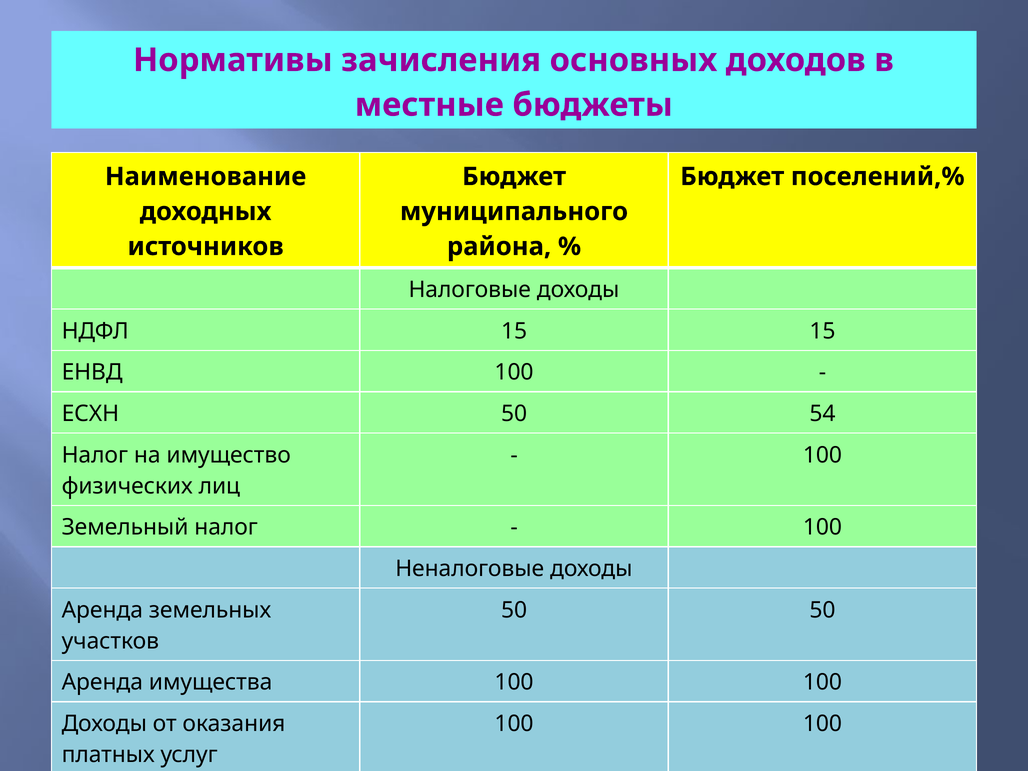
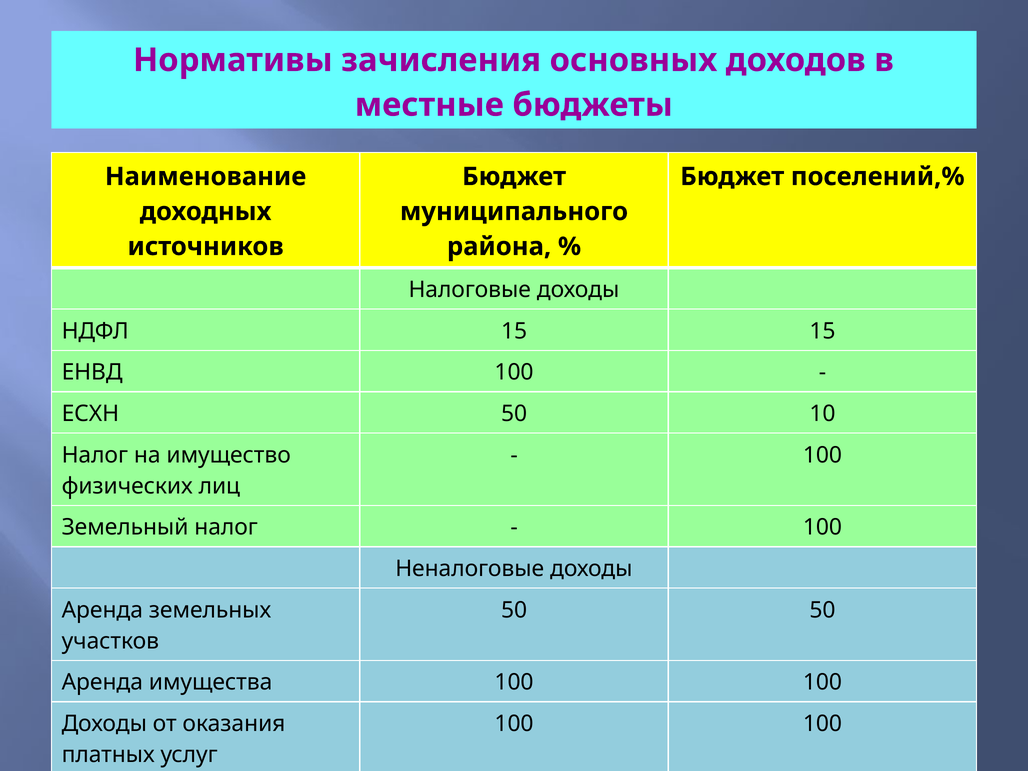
54: 54 -> 10 (822, 414)
